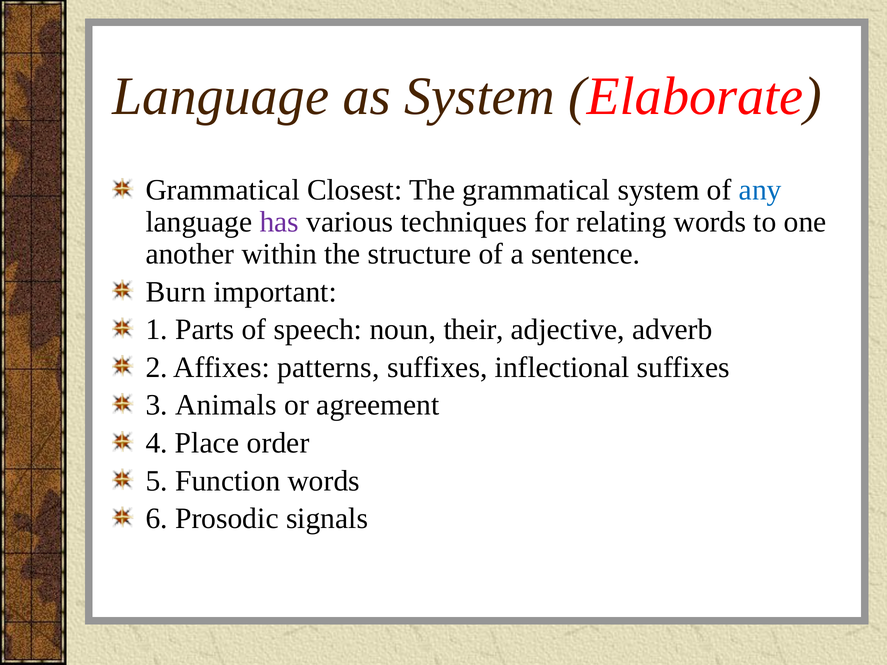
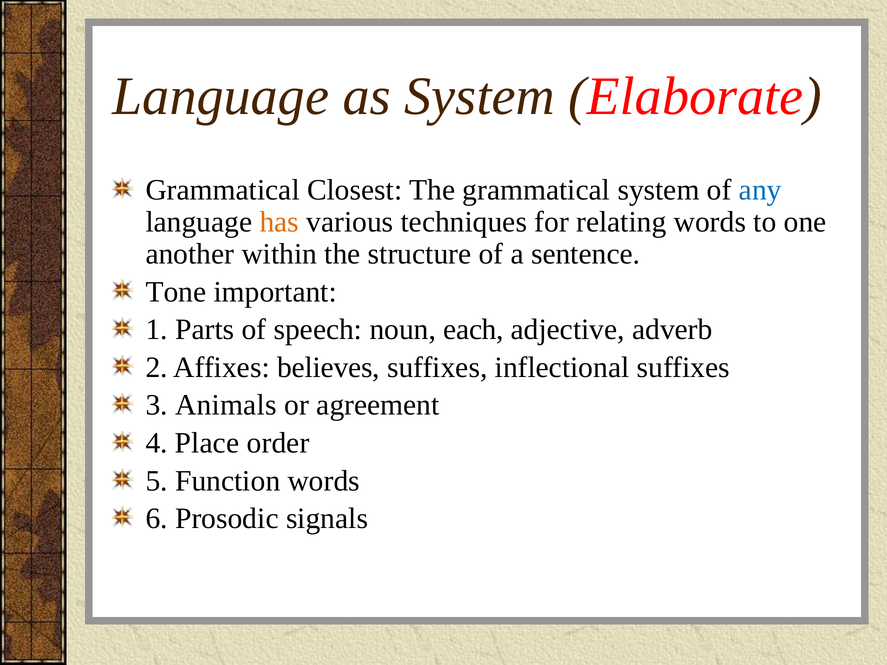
has colour: purple -> orange (279, 222)
Burn: Burn -> Tone (176, 292)
their: their -> each (474, 330)
patterns: patterns -> believes (328, 368)
